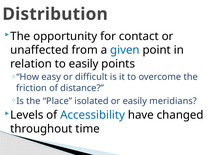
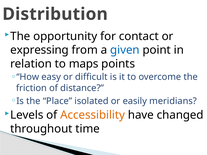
unaffected: unaffected -> expressing (40, 50)
to easily: easily -> maps (84, 64)
Accessibility colour: blue -> orange (93, 115)
